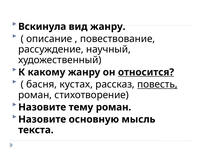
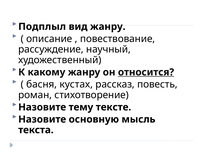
Вскинула: Вскинула -> Подплыл (42, 27)
повесть underline: present -> none (157, 85)
тему роман: роман -> тексте (113, 107)
